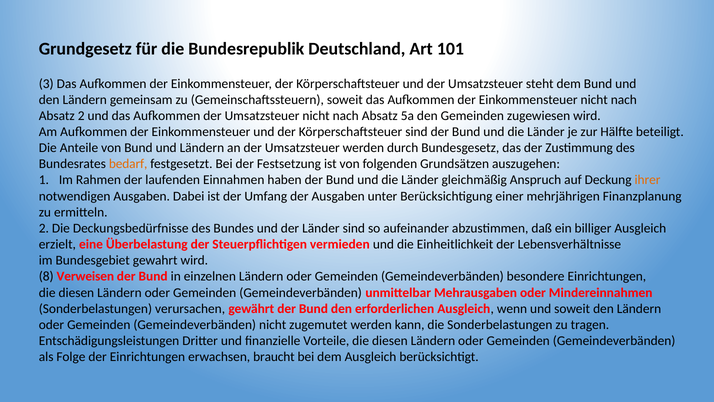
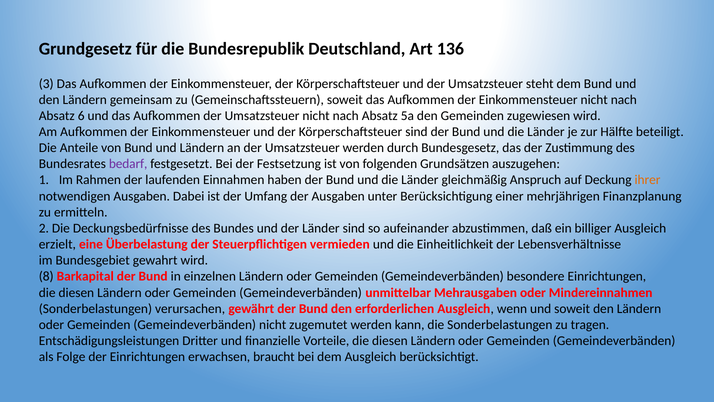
101: 101 -> 136 (450, 49)
Absatz 2: 2 -> 6 (81, 116)
bedarf colour: orange -> purple (128, 164)
Verweisen: Verweisen -> Barkapital (85, 276)
